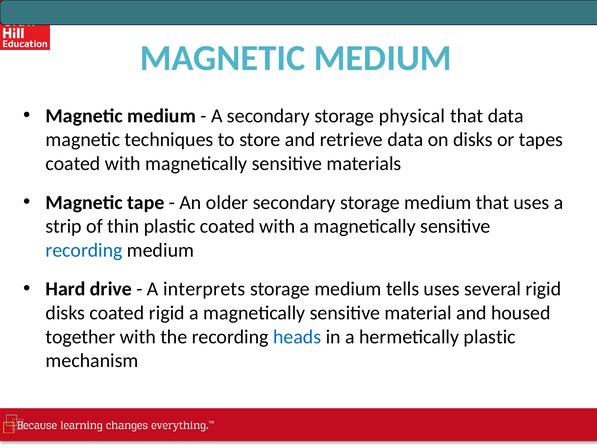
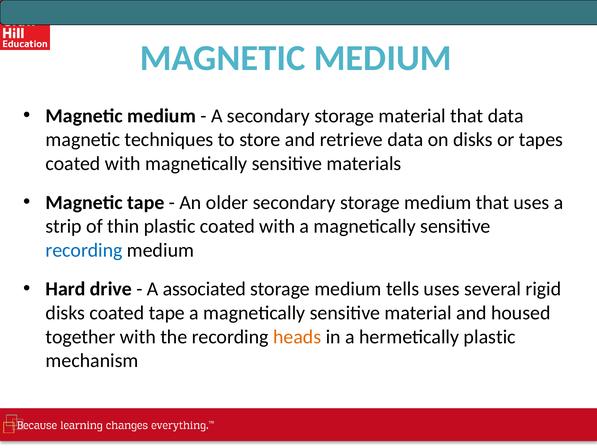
storage physical: physical -> material (412, 116)
interprets: interprets -> associated (204, 289)
coated rigid: rigid -> tape (167, 313)
heads colour: blue -> orange (297, 337)
